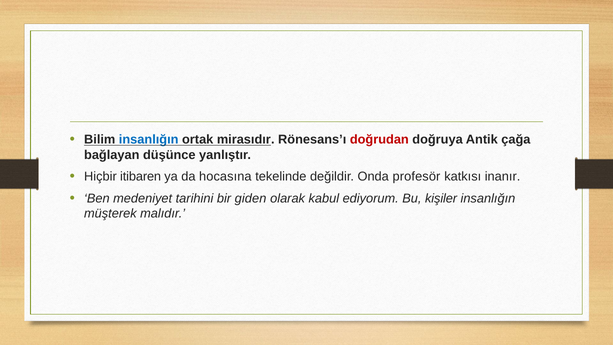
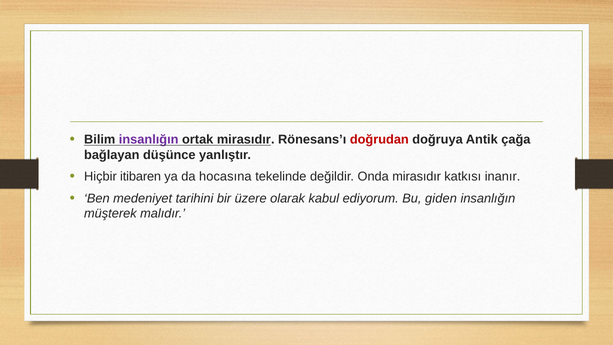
insanlığın colour: blue -> purple (149, 139)
Onda profesör: profesör -> mirasıdır (417, 177)
giden: giden -> üzere (251, 198)
kişiler: kişiler -> giden (441, 198)
